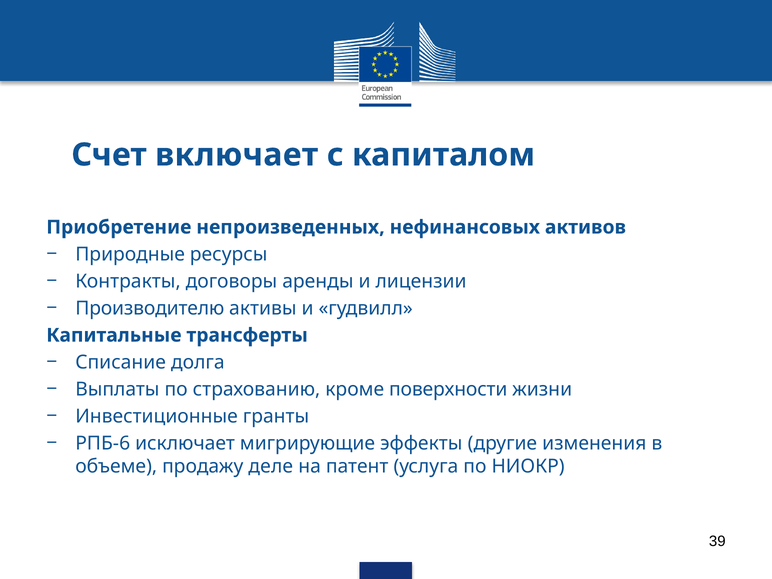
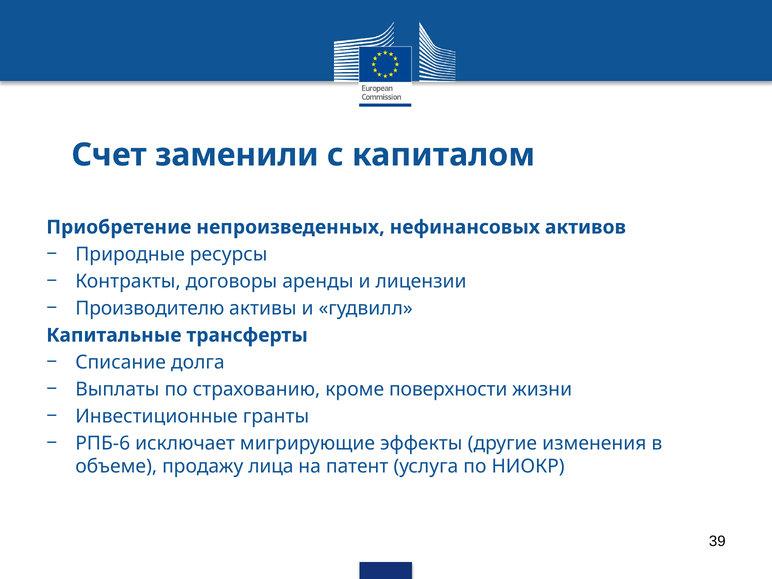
включает: включает -> заменили (237, 155)
деле: деле -> лица (271, 467)
